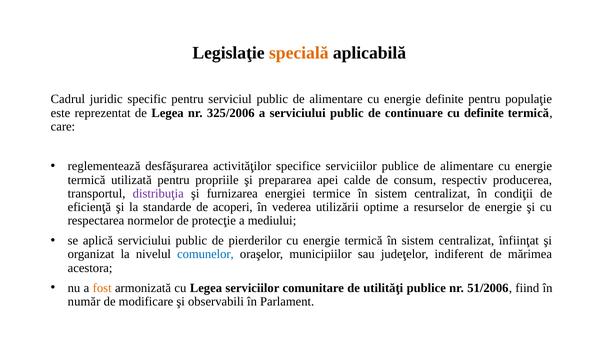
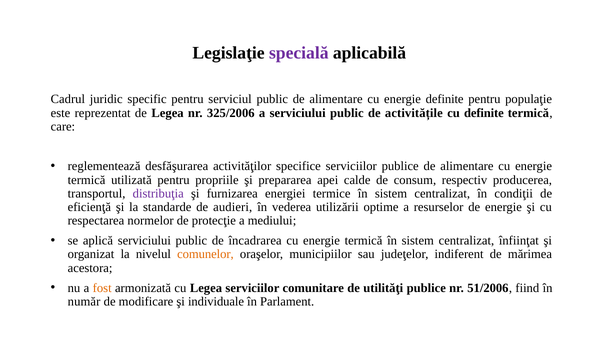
specială colour: orange -> purple (299, 53)
continuare: continuare -> activitățile (414, 113)
acoperi: acoperi -> audieri (233, 207)
pierderilor: pierderilor -> încadrarea (255, 241)
comunelor colour: blue -> orange (205, 254)
observabili: observabili -> individuale (216, 301)
